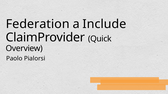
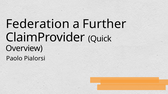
Include: Include -> Further (104, 24)
